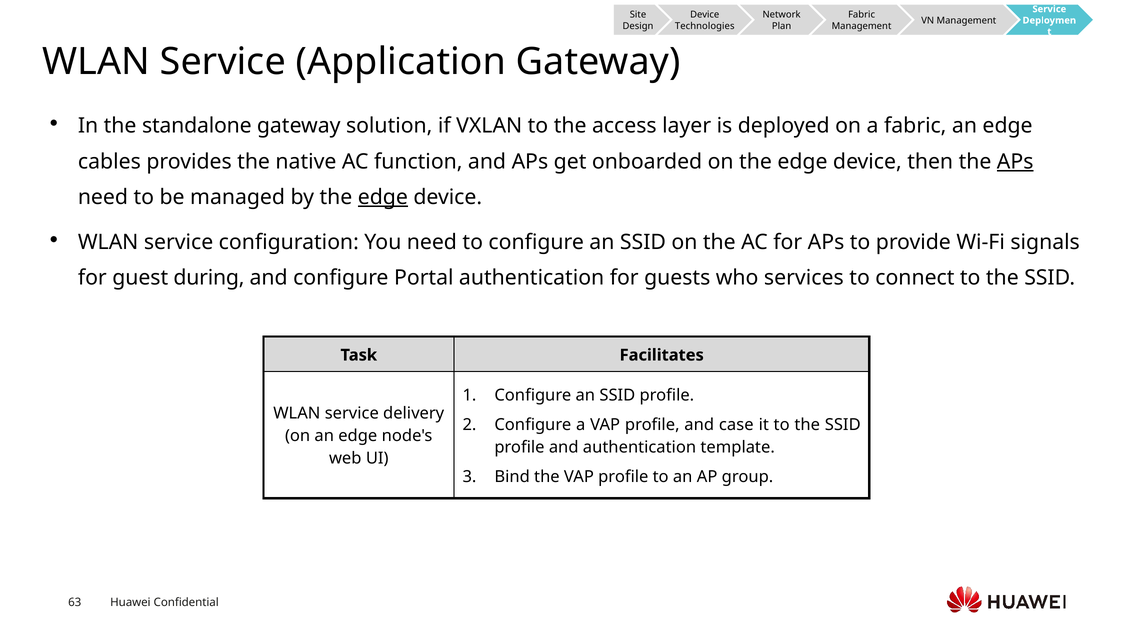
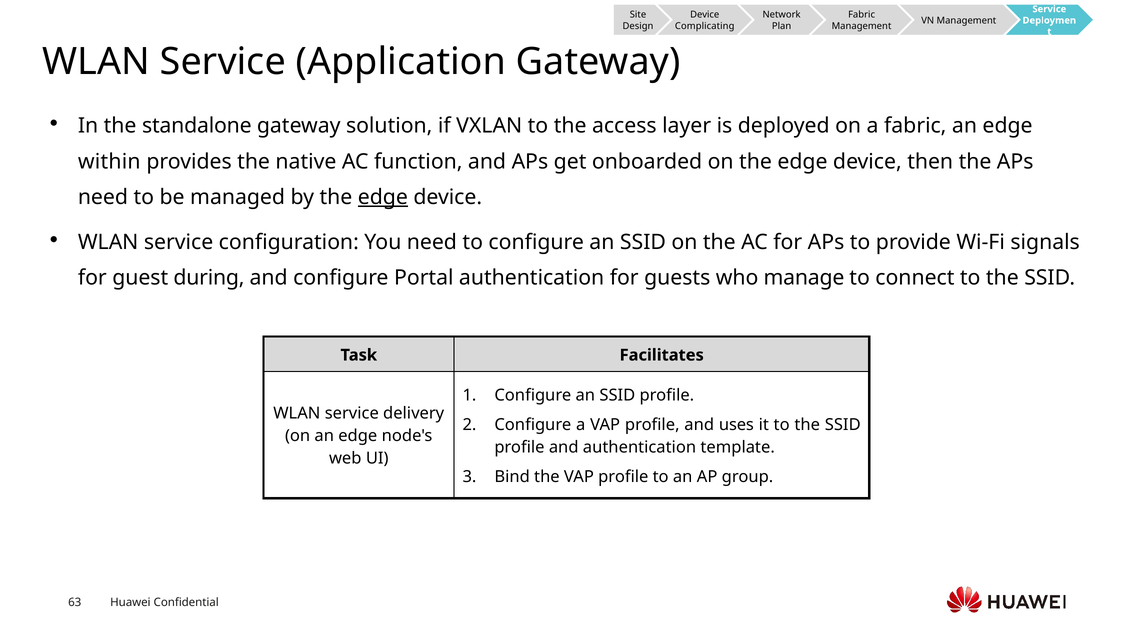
Technologies: Technologies -> Complicating (705, 26)
cables: cables -> within (109, 162)
APs underline: present -> none (1015, 162)
services: services -> manage (804, 278)
case: case -> uses (736, 425)
